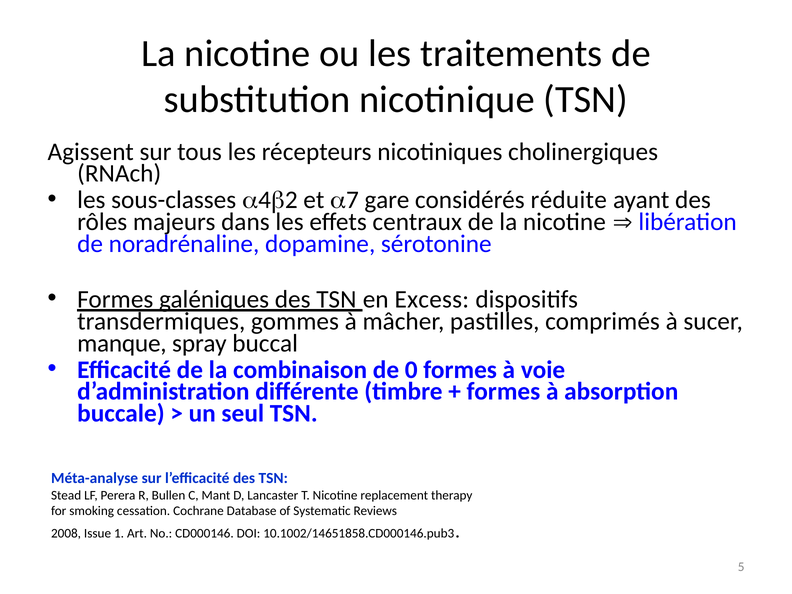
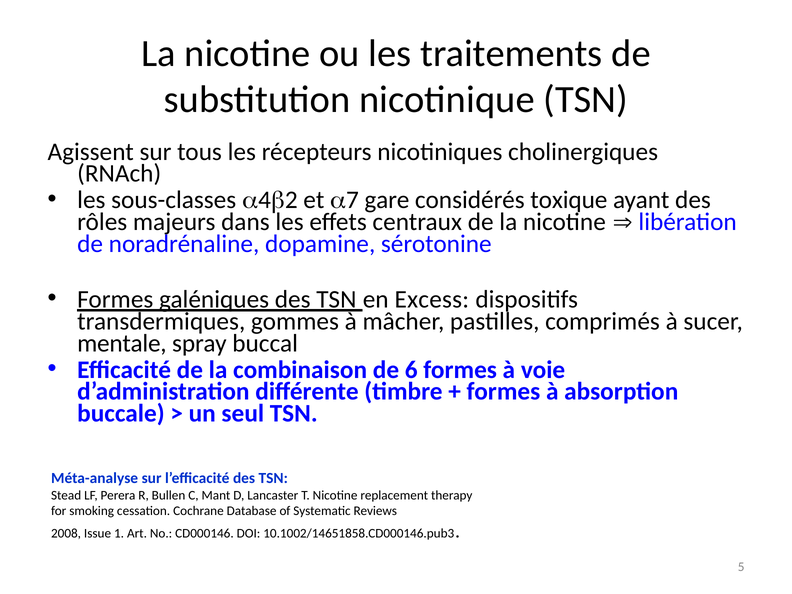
réduite: réduite -> toxique (569, 200)
manque: manque -> mentale (122, 343)
0: 0 -> 6 (411, 370)
